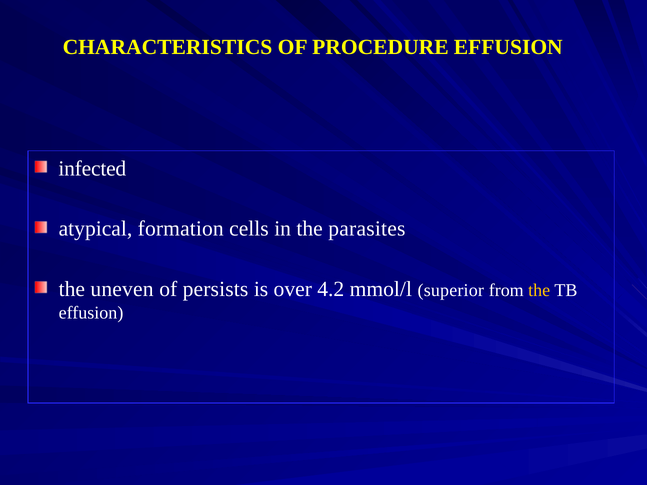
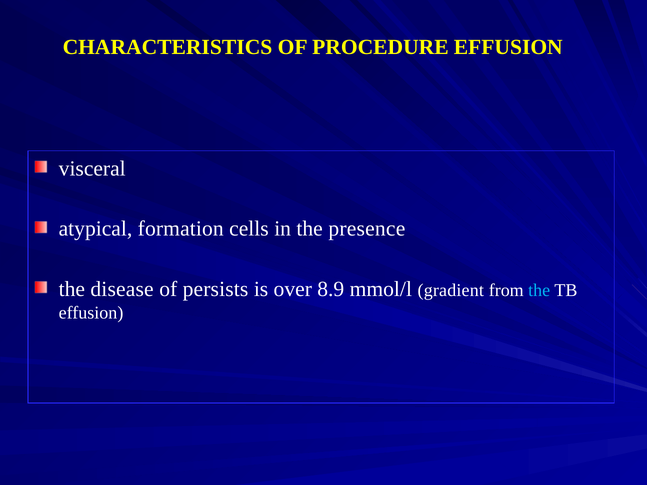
infected: infected -> visceral (92, 169)
parasites: parasites -> presence (367, 229)
uneven: uneven -> disease (122, 289)
4.2: 4.2 -> 8.9 (331, 289)
superior: superior -> gradient (451, 291)
the colour: yellow -> light blue (539, 291)
